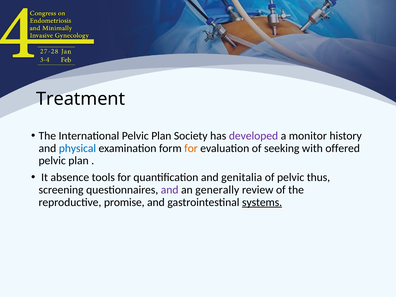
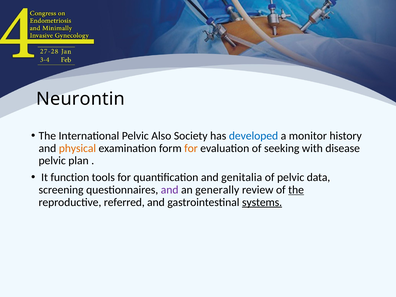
Treatment: Treatment -> Neurontin (81, 99)
International Pelvic Plan: Plan -> Also (161, 136)
developed colour: purple -> blue (253, 136)
physical colour: blue -> orange (77, 148)
offered: offered -> disease (343, 148)
absence: absence -> function (70, 177)
thus: thus -> data (319, 177)
the underline: none -> present (296, 190)
promise: promise -> referred (124, 202)
